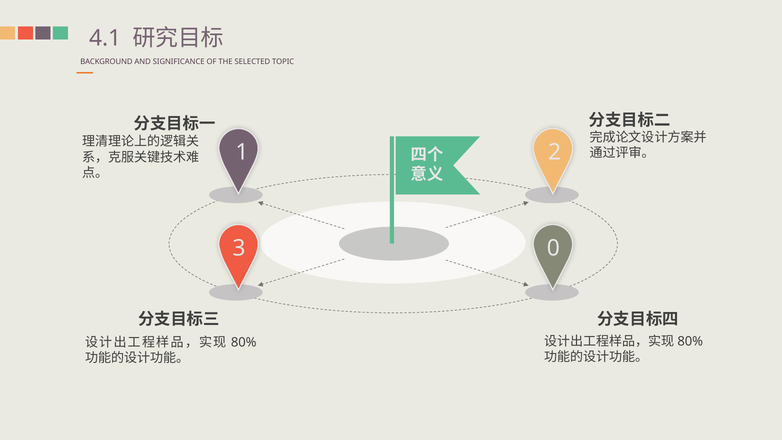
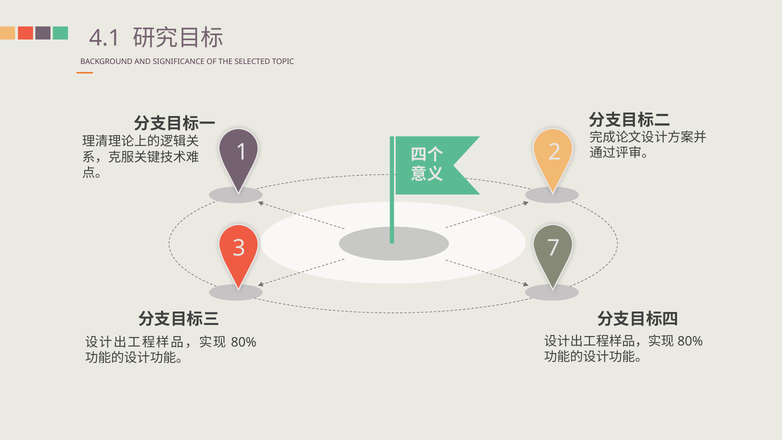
0: 0 -> 7 (553, 248)
